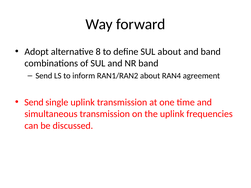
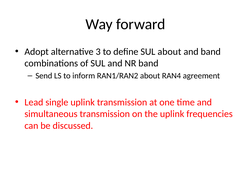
8: 8 -> 3 (98, 52)
Send: Send -> Lead (34, 102)
